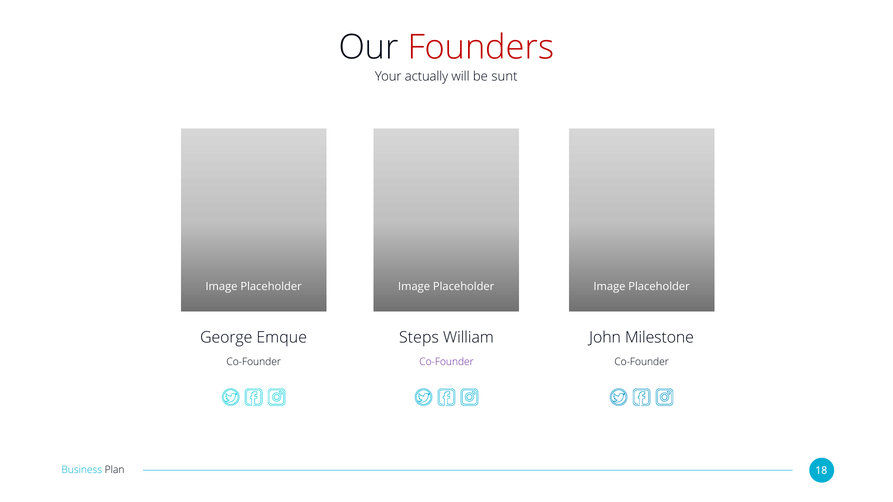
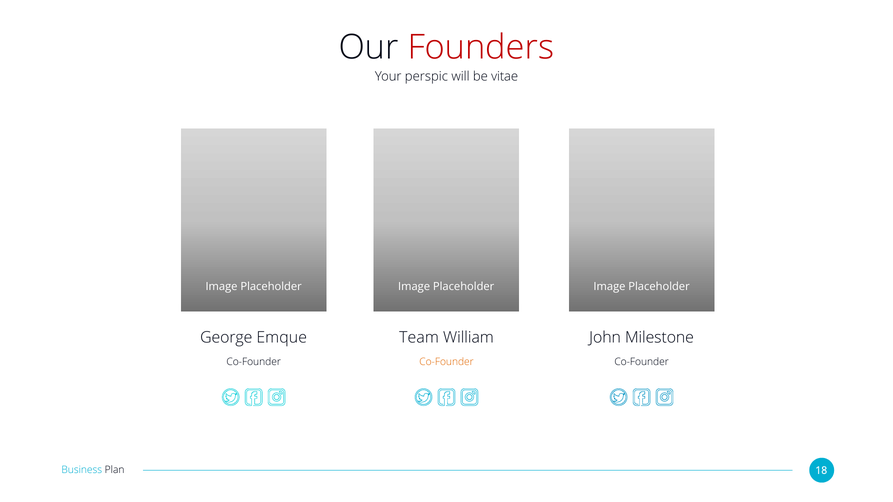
actually: actually -> perspic (426, 77)
sunt: sunt -> vitae (505, 77)
Steps: Steps -> Team (419, 338)
Co-Founder colour: purple -> orange (446, 362)
